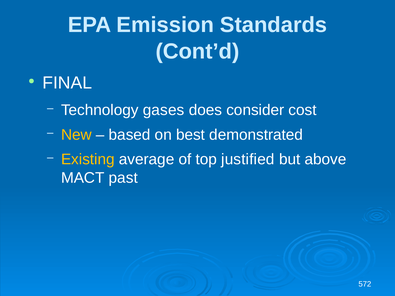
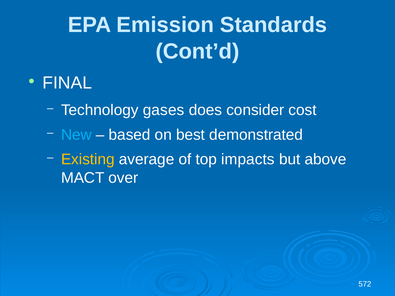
New colour: yellow -> light blue (76, 135)
justified: justified -> impacts (248, 160)
past: past -> over (123, 178)
